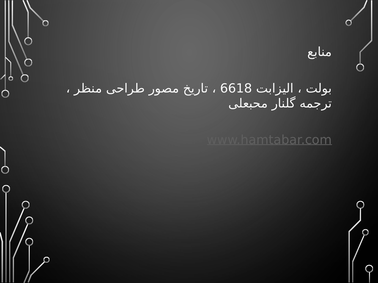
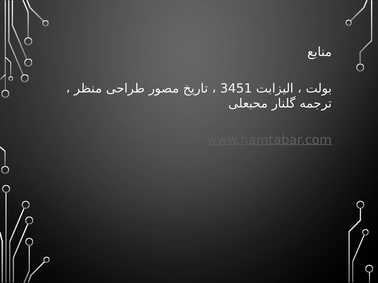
6618: 6618 -> 3451 (236, 89)
